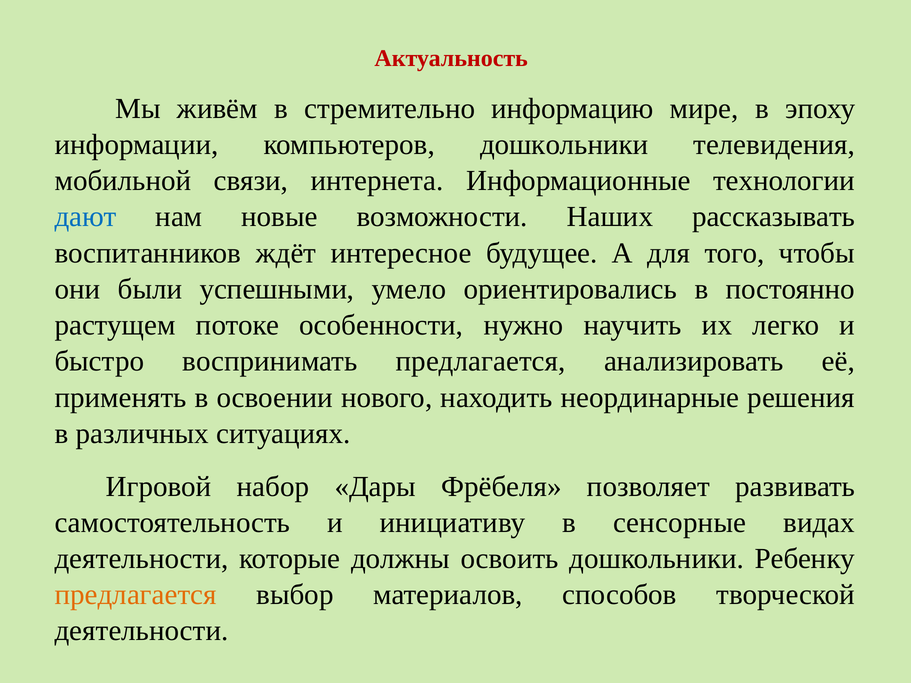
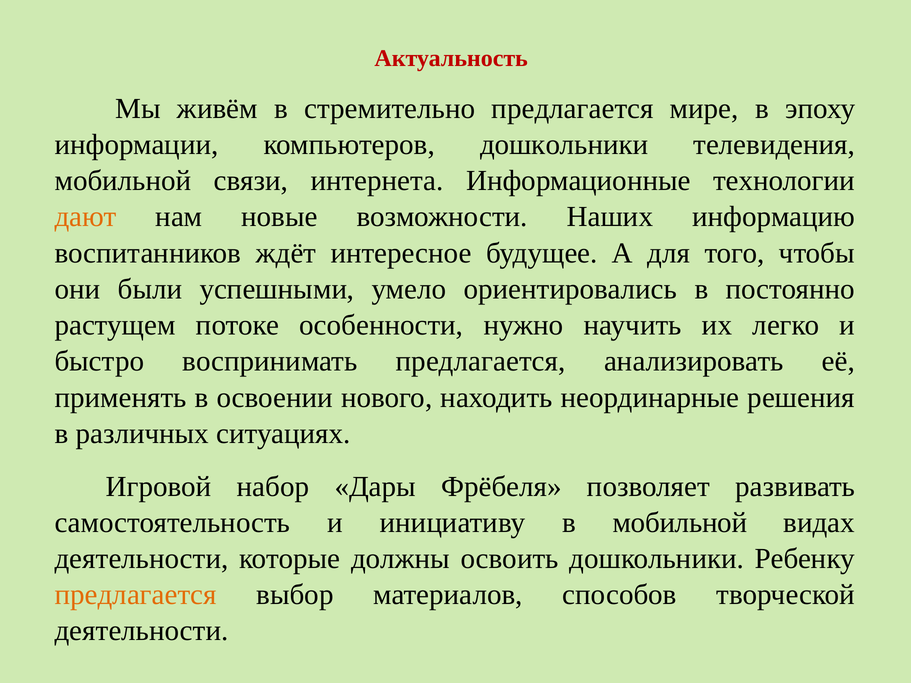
стремительно информацию: информацию -> предлагается (573, 109)
дают colour: blue -> orange (86, 217)
рассказывать: рассказывать -> информацию (774, 217)
в сенсорные: сенсорные -> мобильной (680, 523)
